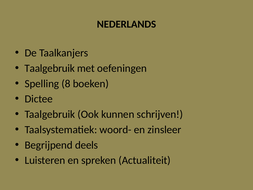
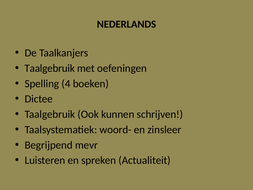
8: 8 -> 4 (66, 83)
deels: deels -> mevr (86, 145)
